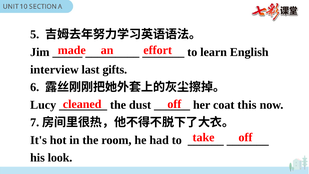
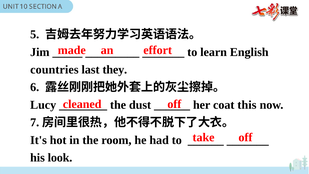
interview: interview -> countries (54, 70)
gifts: gifts -> they (115, 70)
